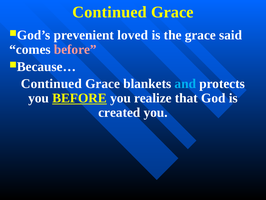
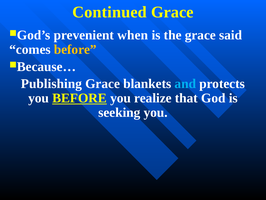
loved: loved -> when (133, 35)
before colour: pink -> yellow (75, 49)
Continued: Continued -> Publishing (51, 83)
created: created -> seeking (119, 112)
